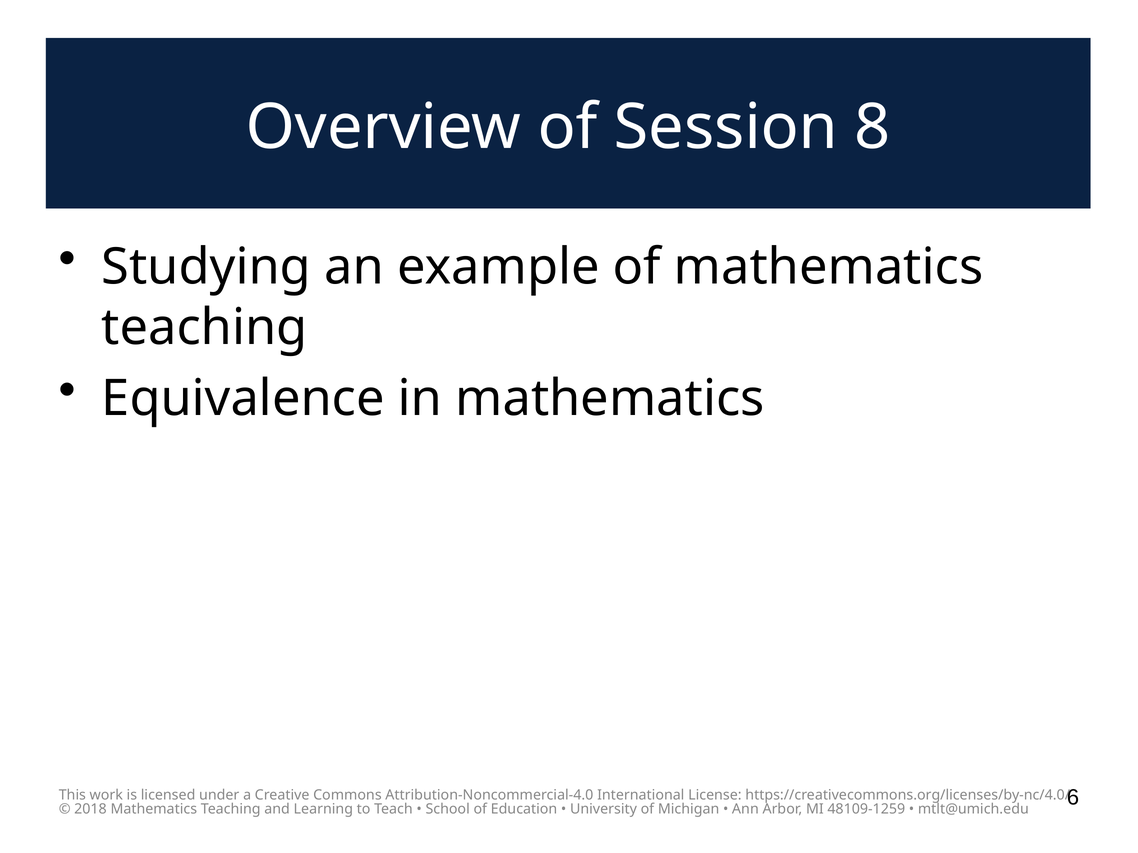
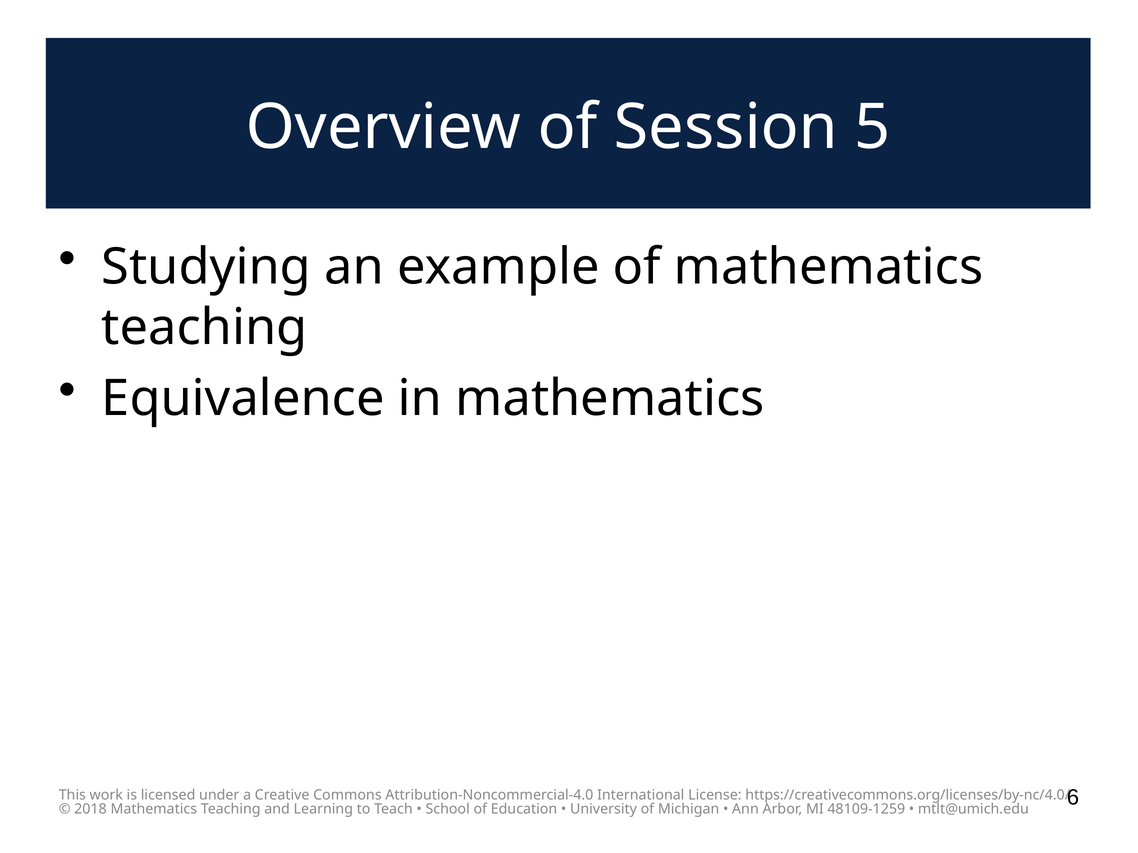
8: 8 -> 5 (873, 128)
